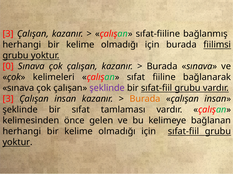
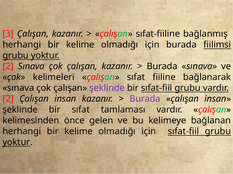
0: 0 -> 2 (8, 67)
3: 3 -> 2 (8, 99)
Burada colour: orange -> purple (145, 99)
